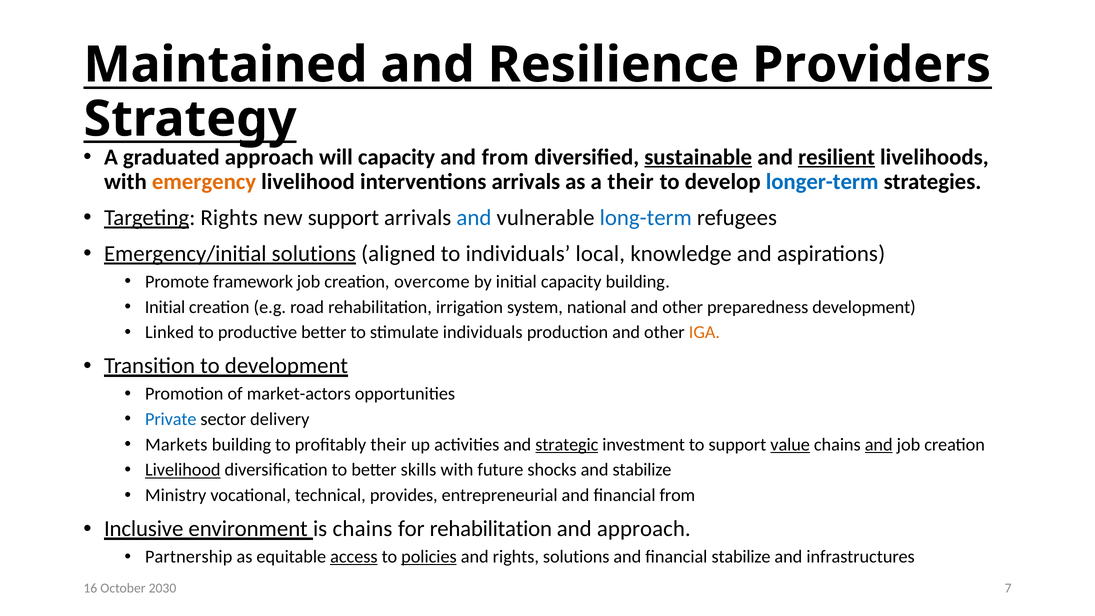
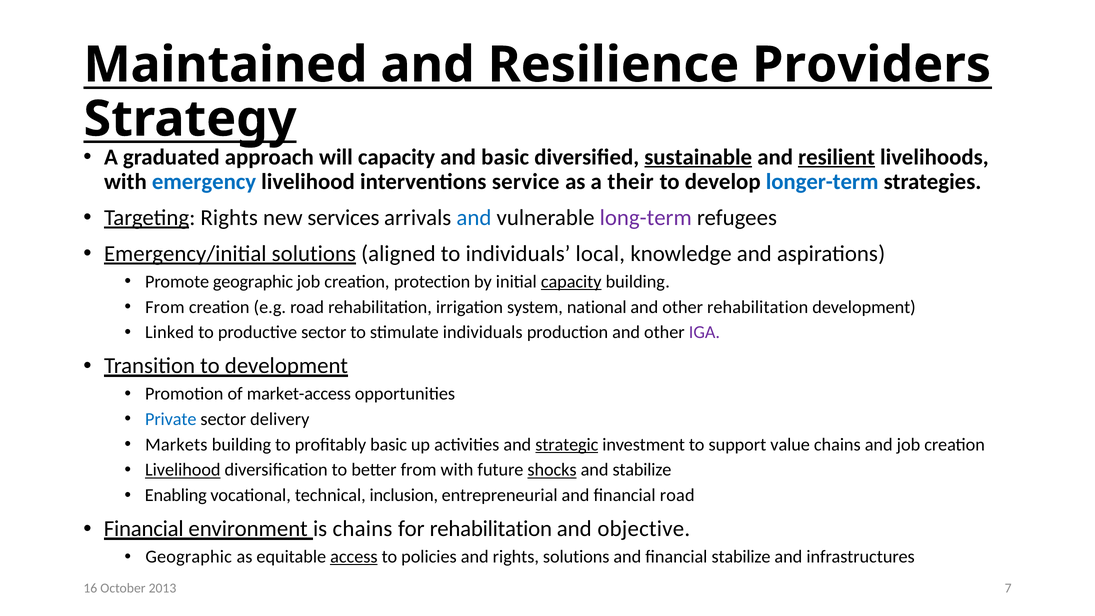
and from: from -> basic (505, 157)
emergency colour: orange -> blue (204, 182)
interventions arrivals: arrivals -> service (526, 182)
new support: support -> services (343, 218)
long-term colour: blue -> purple (646, 218)
Promote framework: framework -> geographic (253, 282)
overcome: overcome -> protection (432, 282)
capacity underline: none -> present (571, 282)
Initial: Initial -> From (165, 307)
other preparedness: preparedness -> rehabilitation (758, 307)
productive better: better -> sector (324, 332)
IGA colour: orange -> purple (704, 332)
market-actors: market-actors -> market-access (299, 394)
profitably their: their -> basic (389, 445)
value underline: present -> none (790, 445)
and underline: present -> none (879, 445)
better skills: skills -> from (419, 470)
shocks underline: none -> present (552, 470)
Ministry: Ministry -> Enabling (176, 495)
provides: provides -> inclusion (404, 495)
financial from: from -> road (677, 495)
Inclusive: Inclusive -> Financial (144, 529)
and approach: approach -> objective (644, 529)
Partnership: Partnership -> Geographic (189, 557)
policies underline: present -> none (429, 557)
2030: 2030 -> 2013 (162, 588)
